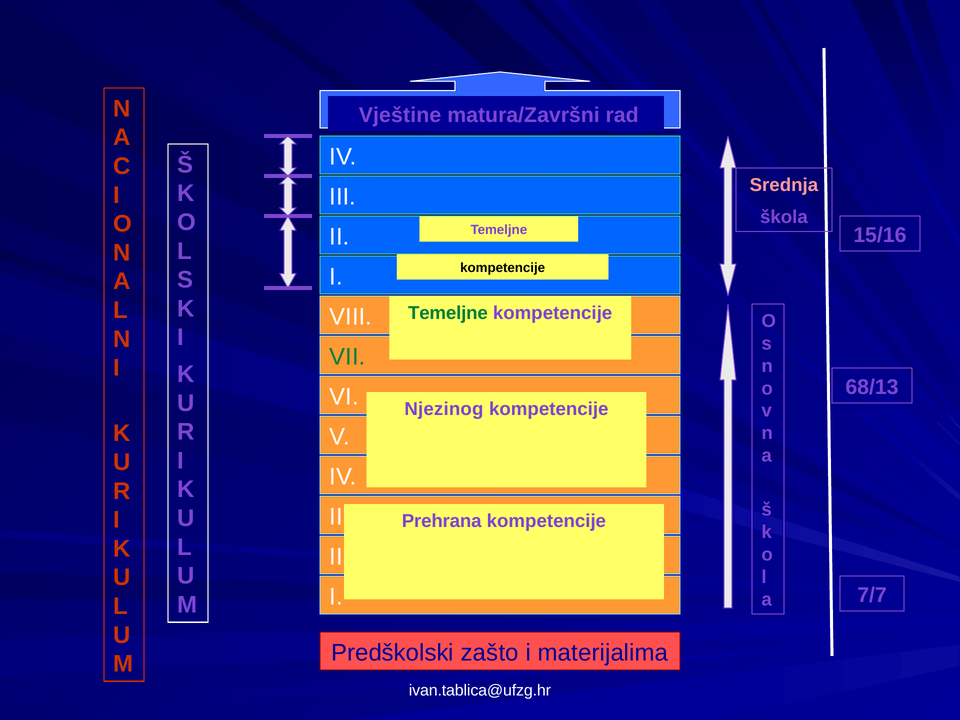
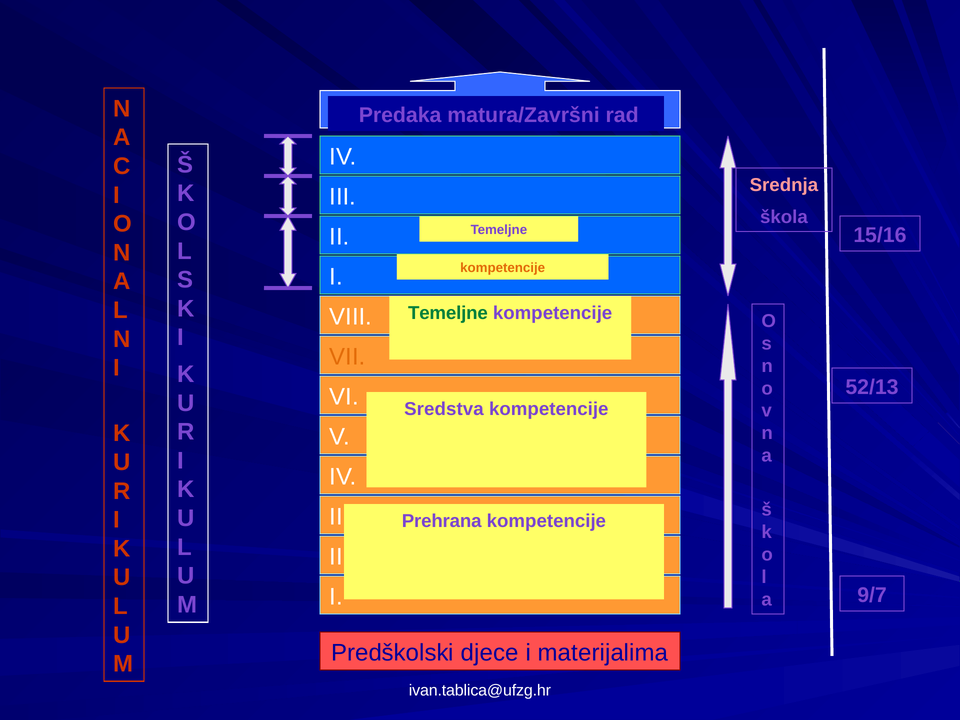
Vještine: Vještine -> Predaka (400, 115)
kompetencije colour: black -> orange (503, 268)
VII colour: green -> orange (347, 357)
68/13: 68/13 -> 52/13 (872, 387)
Njezinog: Njezinog -> Sredstva (444, 409)
7/7: 7/7 -> 9/7 (872, 595)
zašto: zašto -> djece (490, 653)
